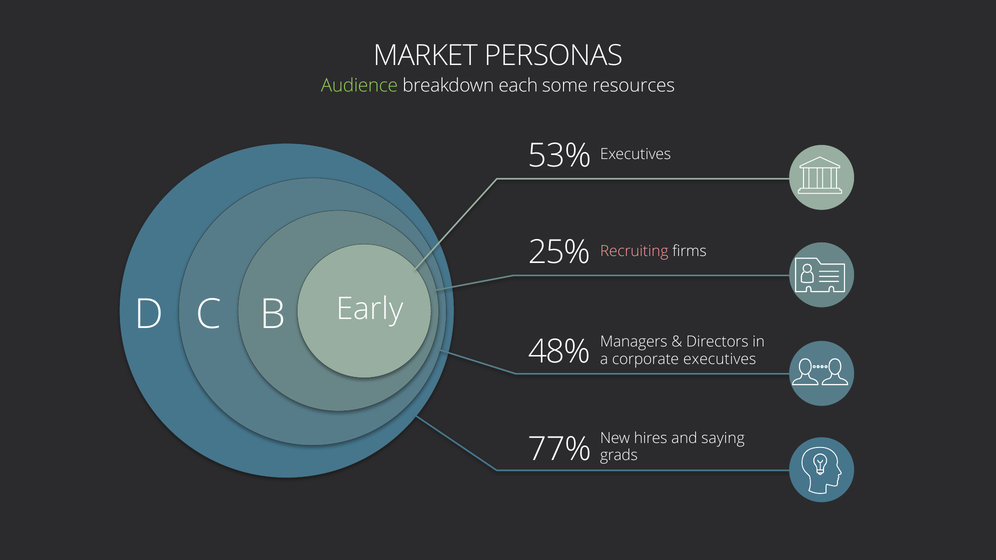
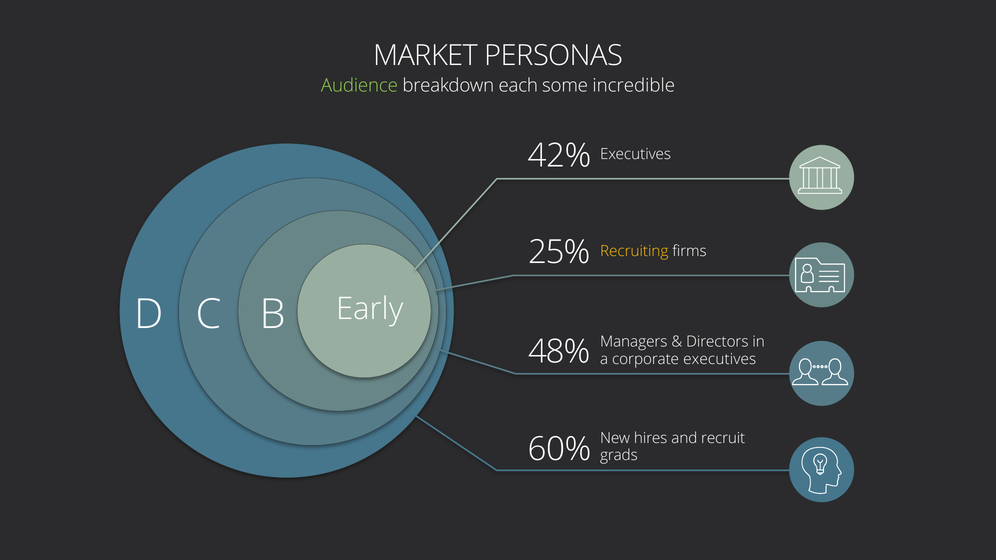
resources: resources -> incredible (634, 86)
53%: 53% -> 42% (560, 156)
Recruiting colour: pink -> yellow (634, 251)
saying: saying -> recruit (723, 438)
77%: 77% -> 60% (560, 449)
